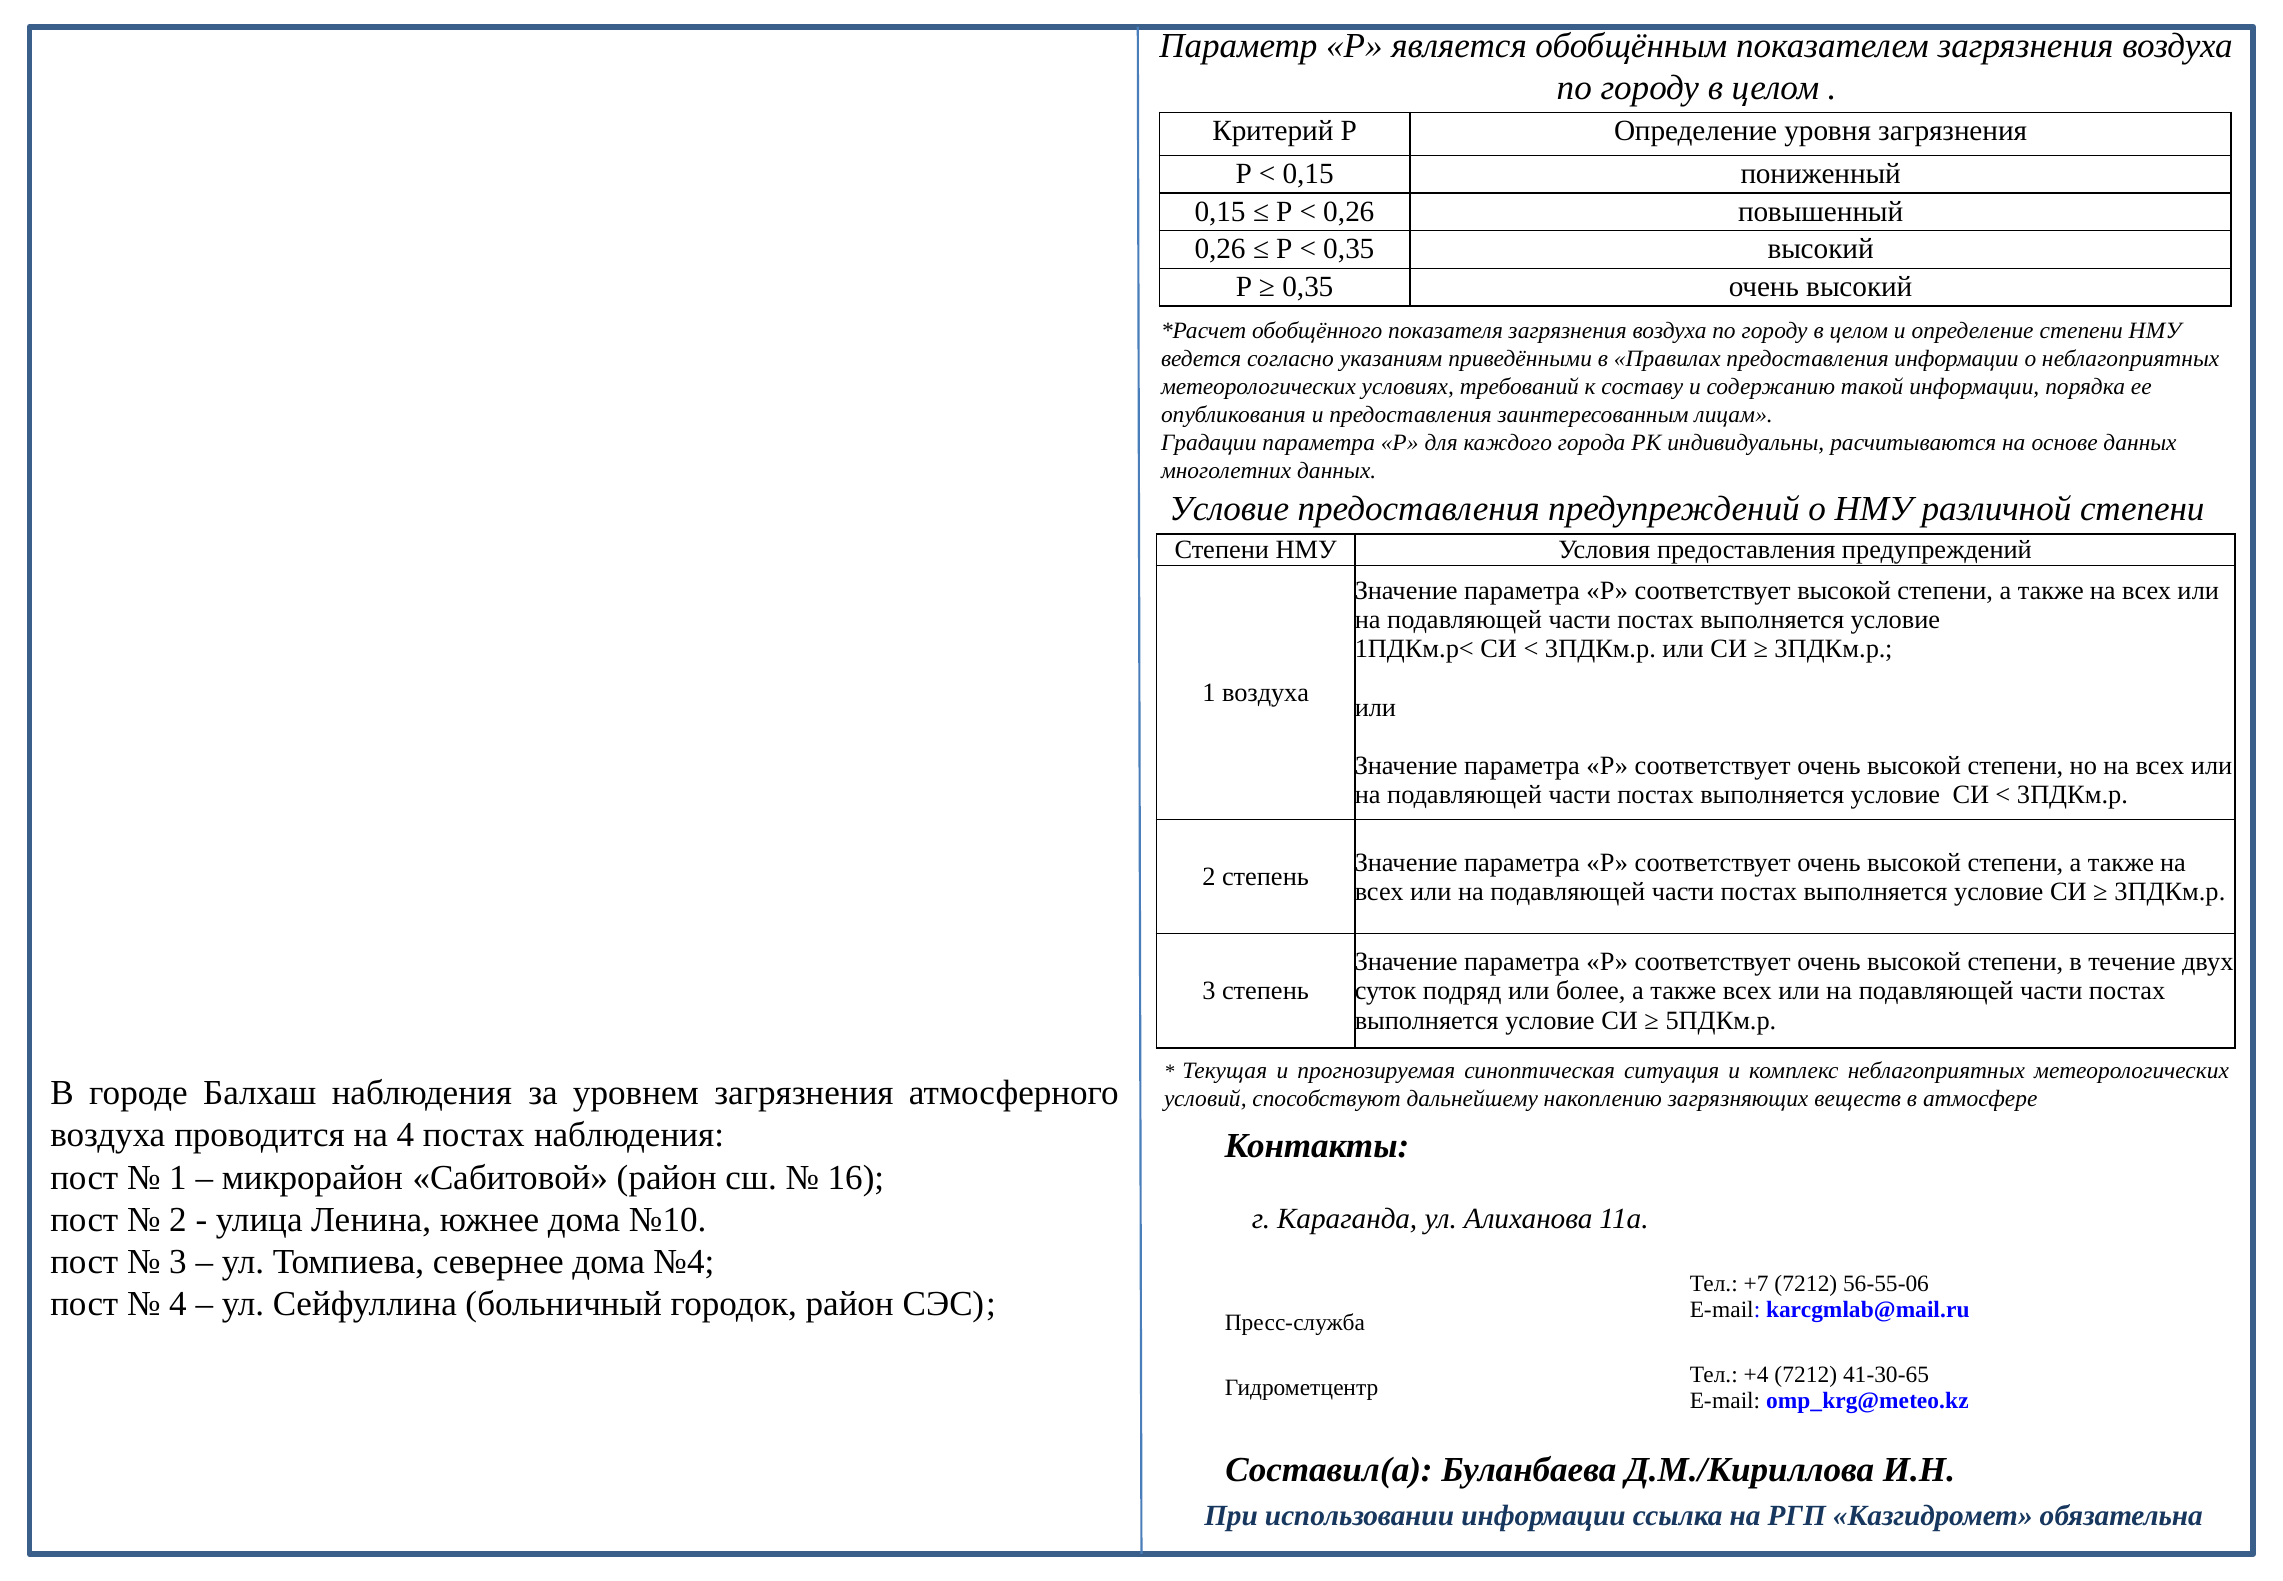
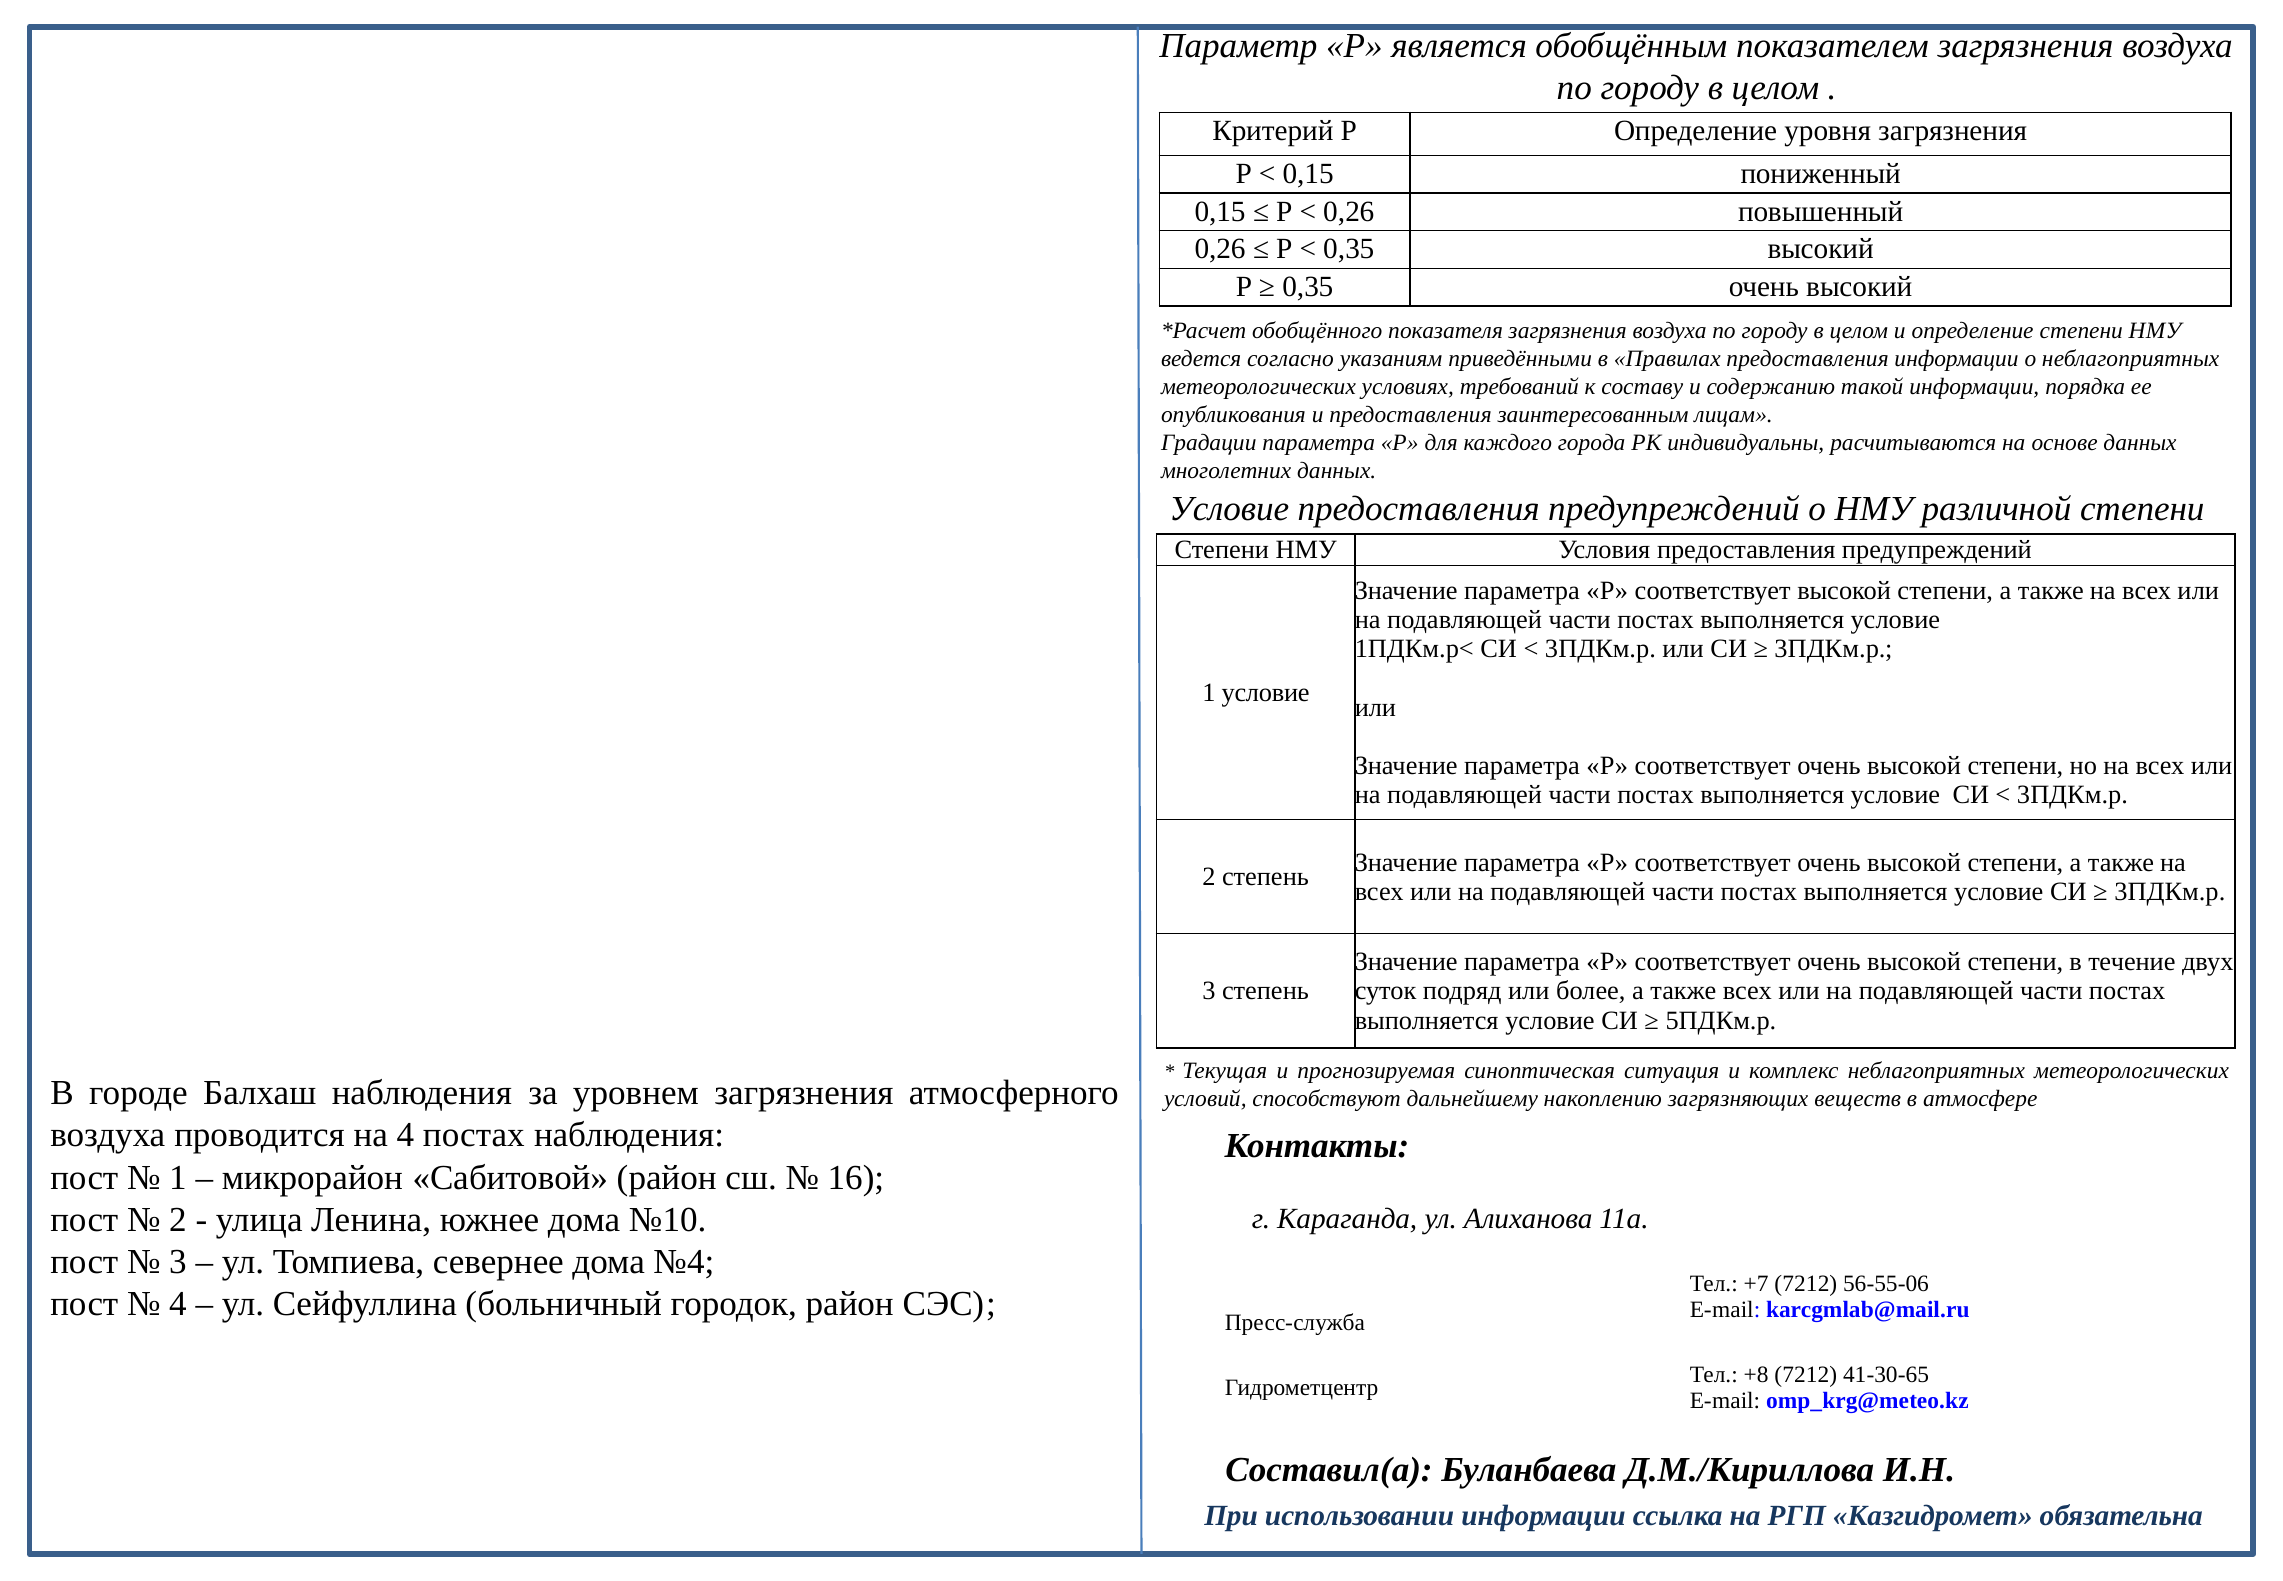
1 воздуха: воздуха -> условие (1266, 693)
+4: +4 -> +8 (1756, 1375)
